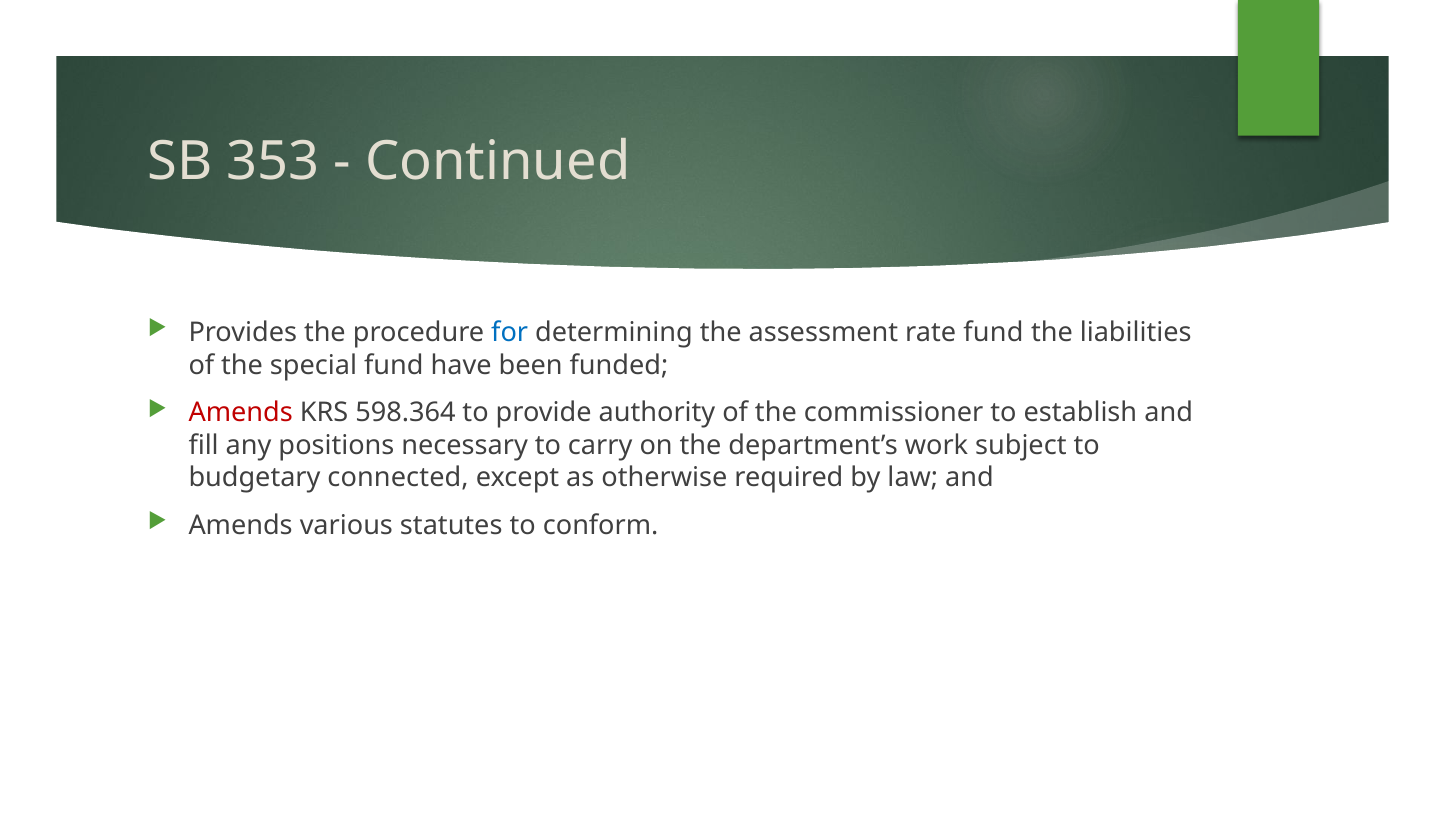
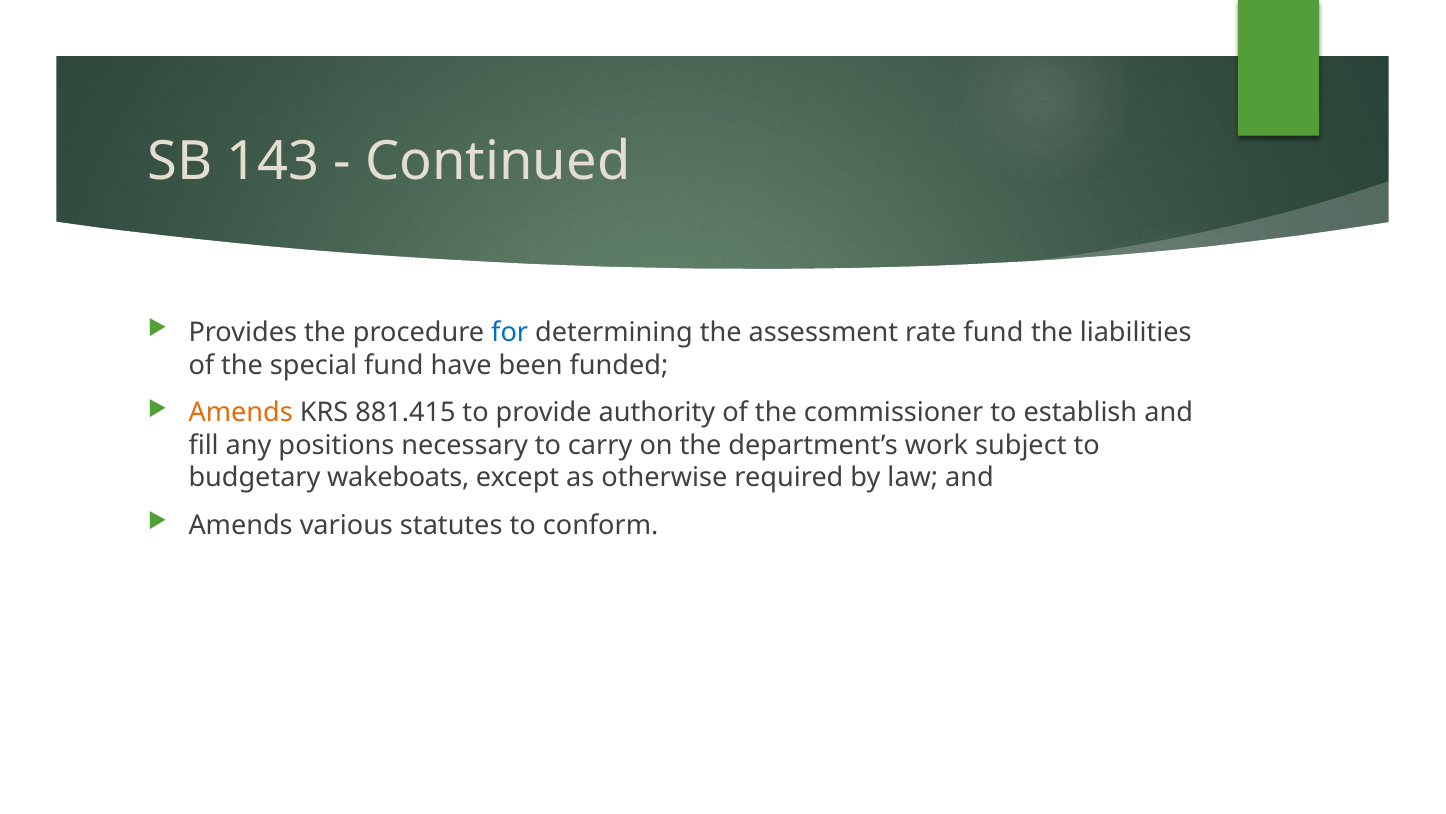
353: 353 -> 143 (273, 161)
Amends colour: red -> orange (241, 413)
598.364: 598.364 -> 881.415 (405, 413)
connected: connected -> wakeboats (398, 478)
